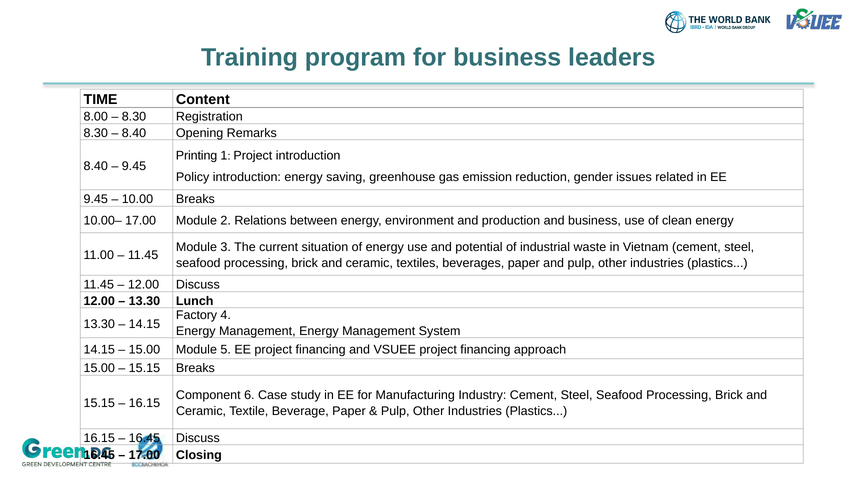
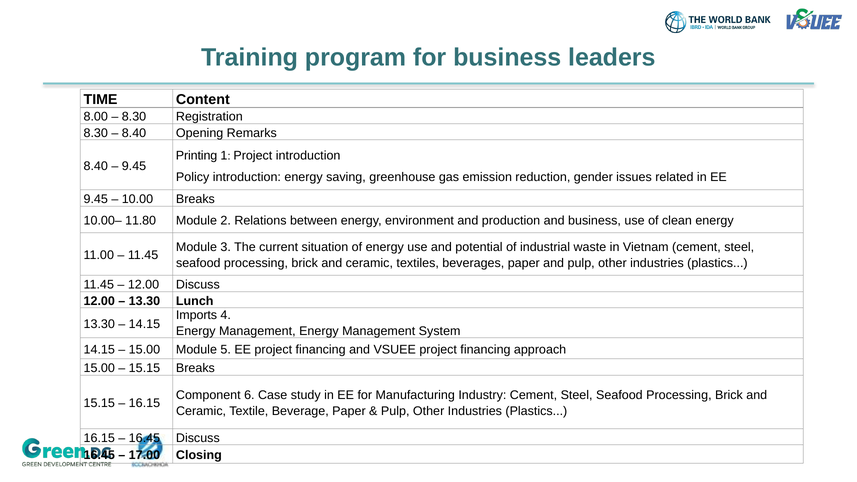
10.00– 17.00: 17.00 -> 11.80 (141, 221)
Factory: Factory -> Imports (197, 315)
